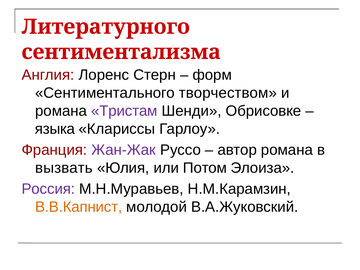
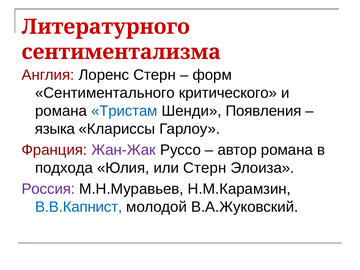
творчеством: творчеством -> критического (228, 93)
Тристам colour: purple -> blue (124, 111)
Обрисовке: Обрисовке -> Появления (264, 111)
вызвать: вызвать -> подхода (64, 168)
или Потом: Потом -> Стерн (205, 168)
В.В.Капнист colour: orange -> blue (79, 207)
